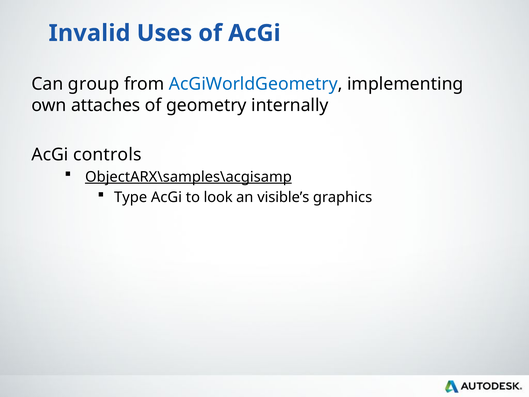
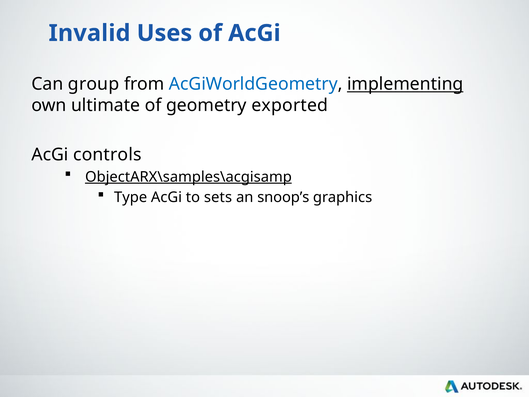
implementing underline: none -> present (405, 84)
attaches: attaches -> ultimate (106, 105)
internally: internally -> exported (290, 105)
look: look -> sets (218, 197)
visible’s: visible’s -> snoop’s (283, 197)
